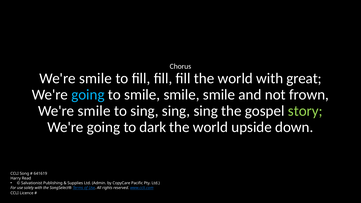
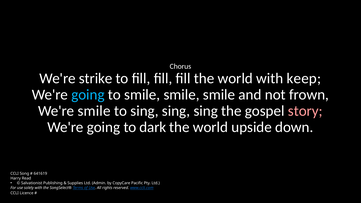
smile: smile -> strike (96, 79)
great: great -> keep (304, 79)
story colour: light green -> pink (305, 111)
